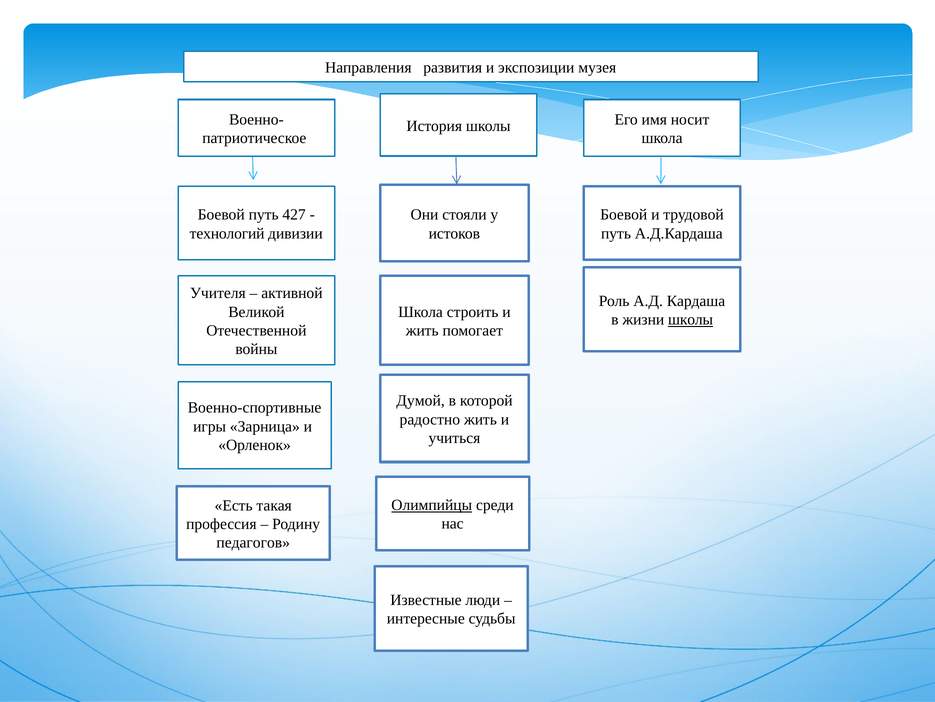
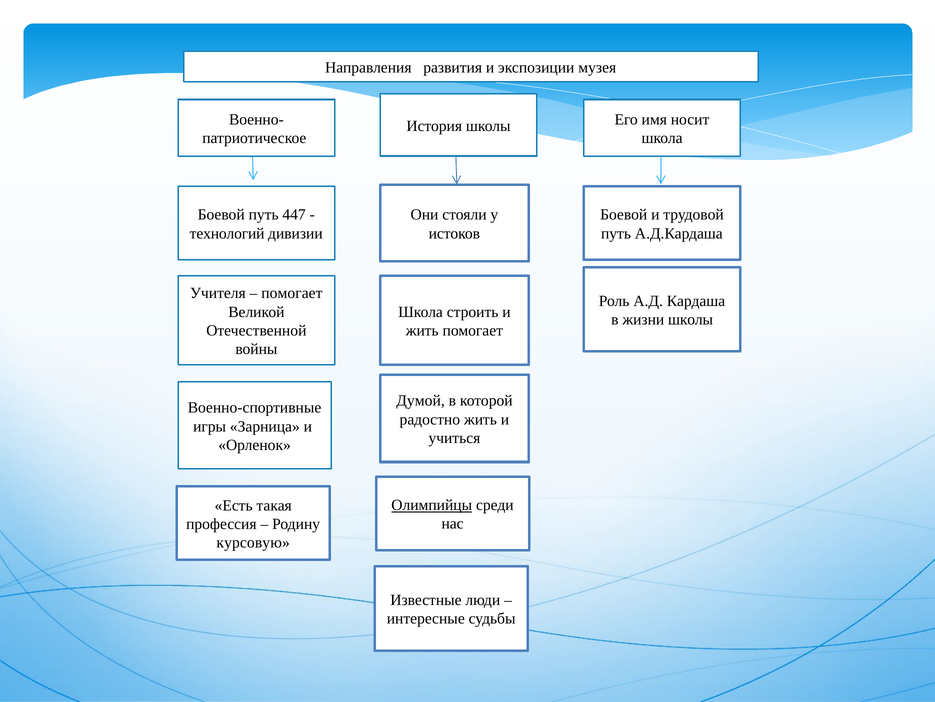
427: 427 -> 447 (294, 215)
активной: активной -> помогает (292, 293)
школы underline: present -> none (691, 319)
педагогов: педагогов -> курсовую (253, 542)
